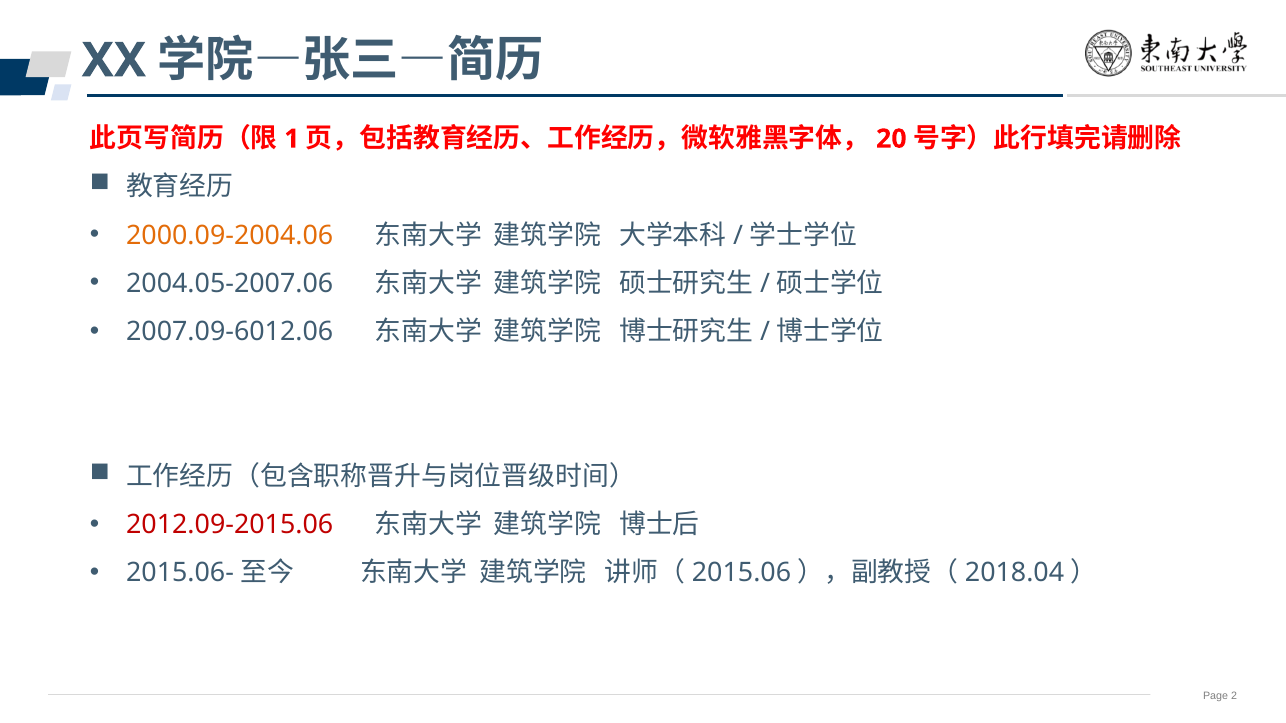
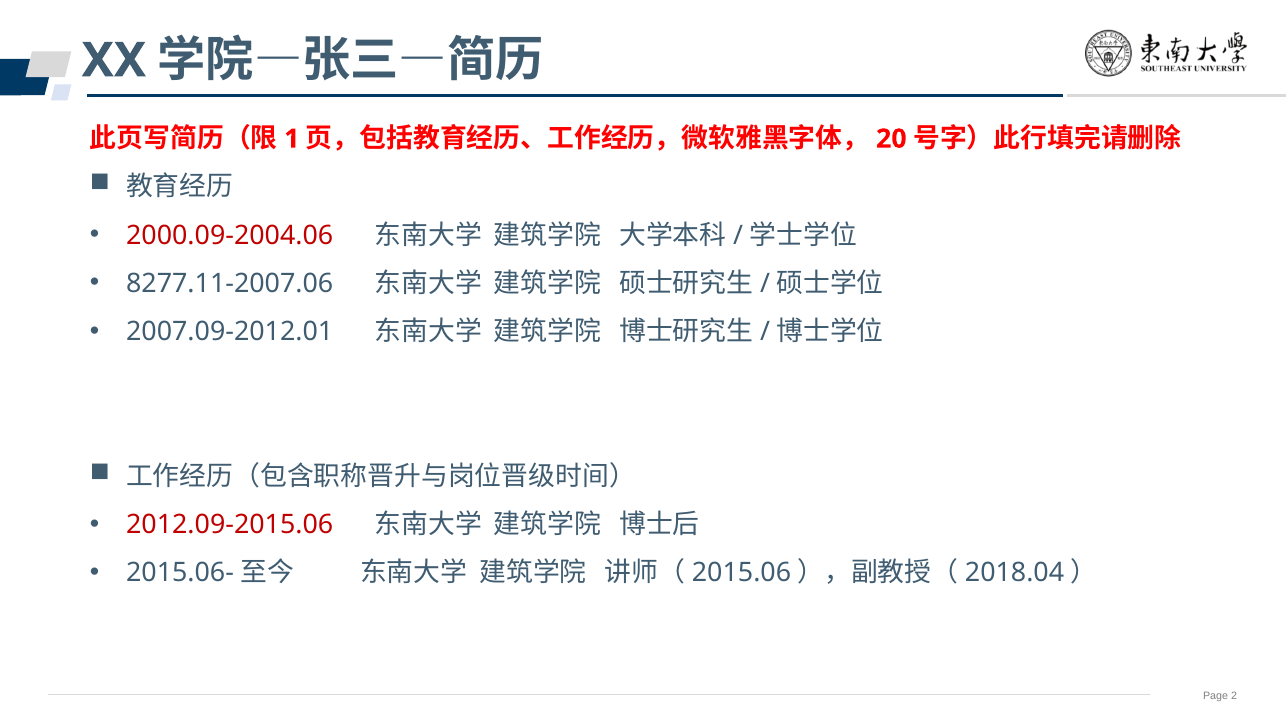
2000.09-2004.06 colour: orange -> red (230, 235)
2004.05-2007.06: 2004.05-2007.06 -> 8277.11-2007.06 (230, 284)
2007.09-6012.06: 2007.09-6012.06 -> 2007.09-2012.01 (230, 332)
